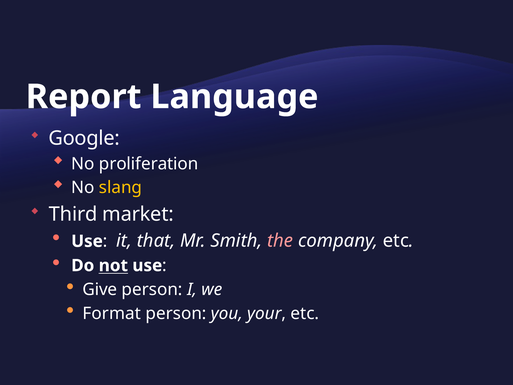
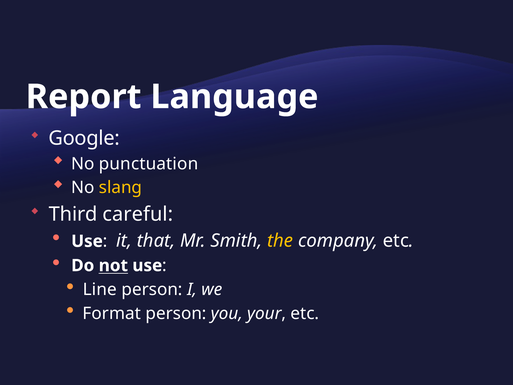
proliferation: proliferation -> punctuation (149, 164)
market: market -> careful (138, 214)
the colour: pink -> yellow (280, 241)
Give: Give -> Line (100, 289)
